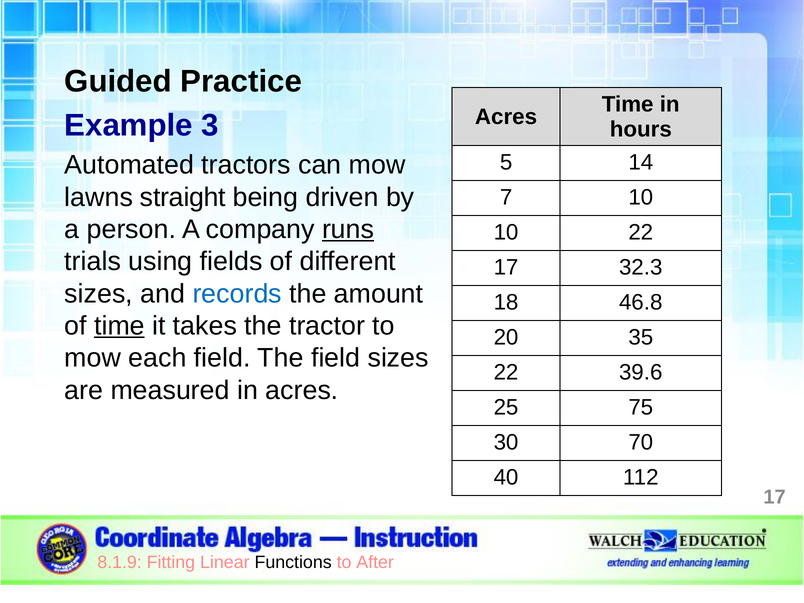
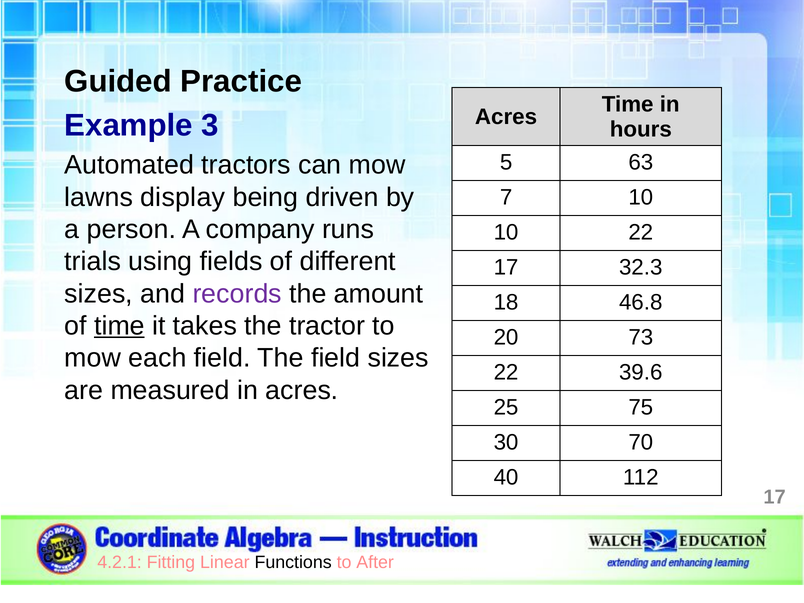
14: 14 -> 63 (641, 162)
straight: straight -> display (183, 197)
runs underline: present -> none (348, 229)
records colour: blue -> purple (237, 294)
35: 35 -> 73 (641, 337)
8.1.9: 8.1.9 -> 4.2.1 (120, 562)
